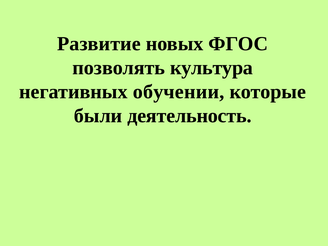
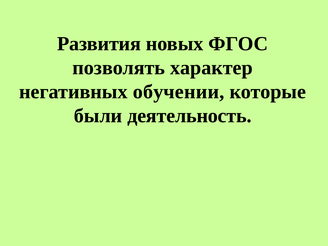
Развитие: Развитие -> Развития (99, 44)
культура: культура -> характер (211, 68)
